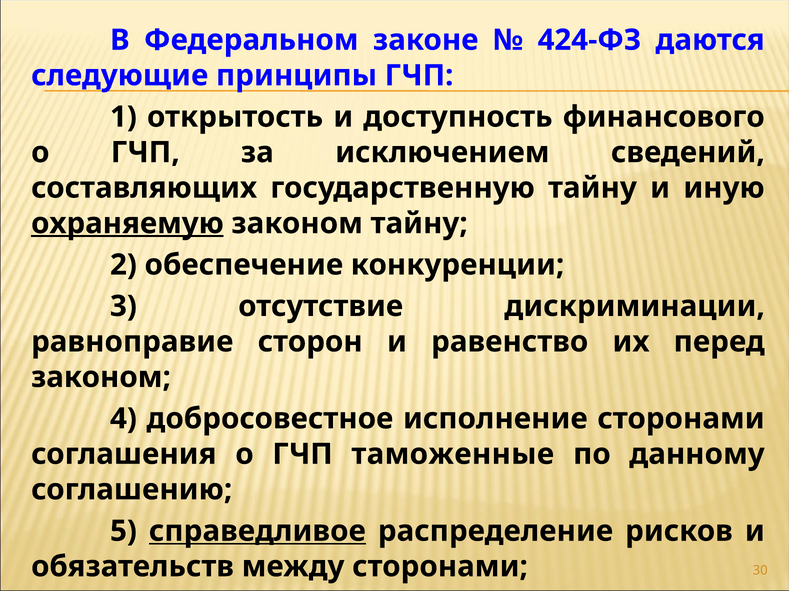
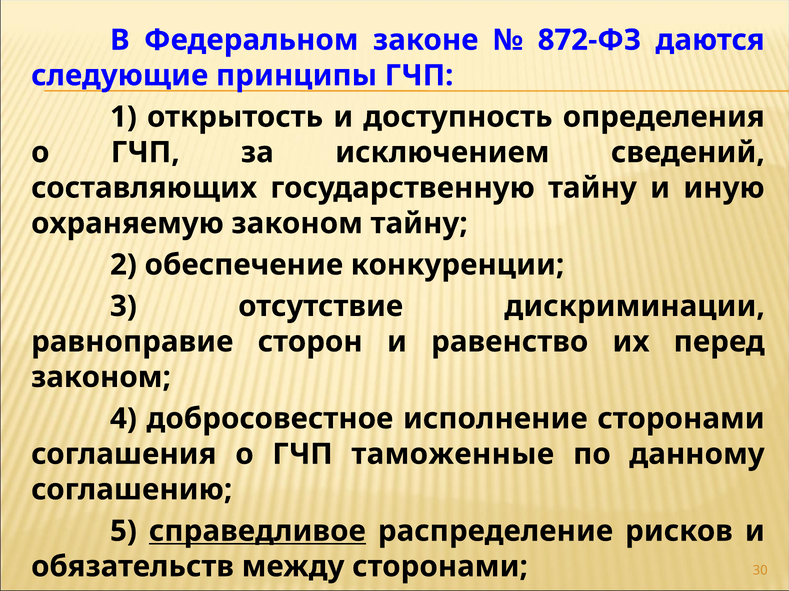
424-ФЗ: 424-ФЗ -> 872-ФЗ (589, 40)
финансового: финансового -> определения (664, 117)
охраняемую underline: present -> none (127, 224)
